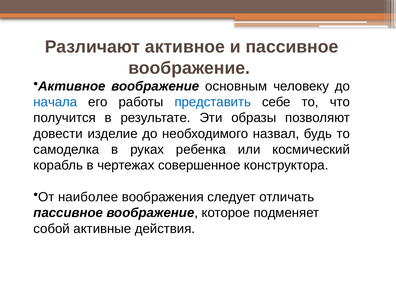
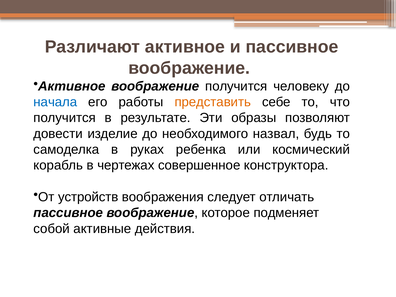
воображение основным: основным -> получится (236, 86)
представить colour: blue -> orange (213, 102)
наиболее: наиболее -> устройств (88, 197)
